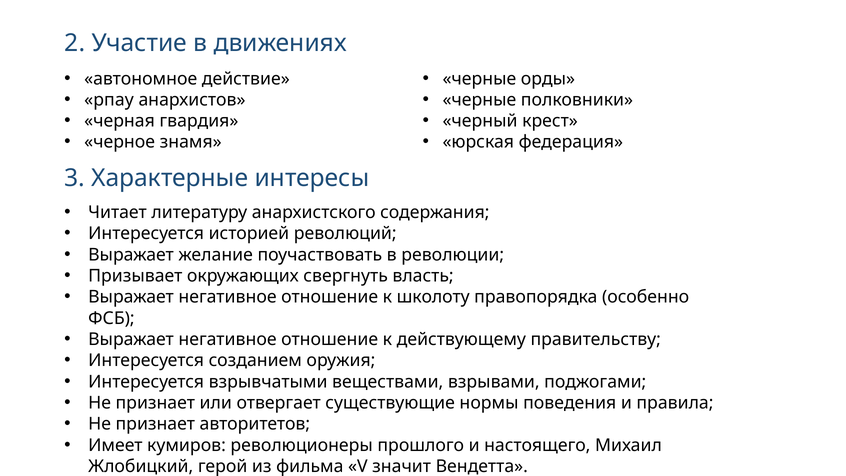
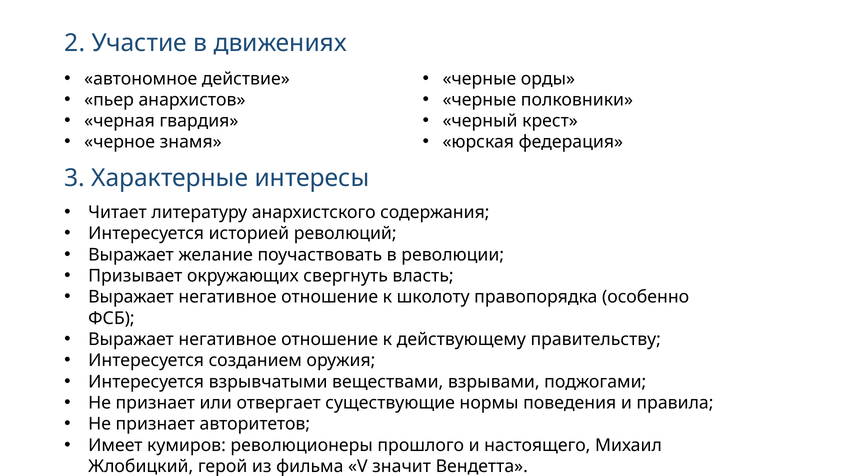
рпау: рпау -> пьер (109, 100)
